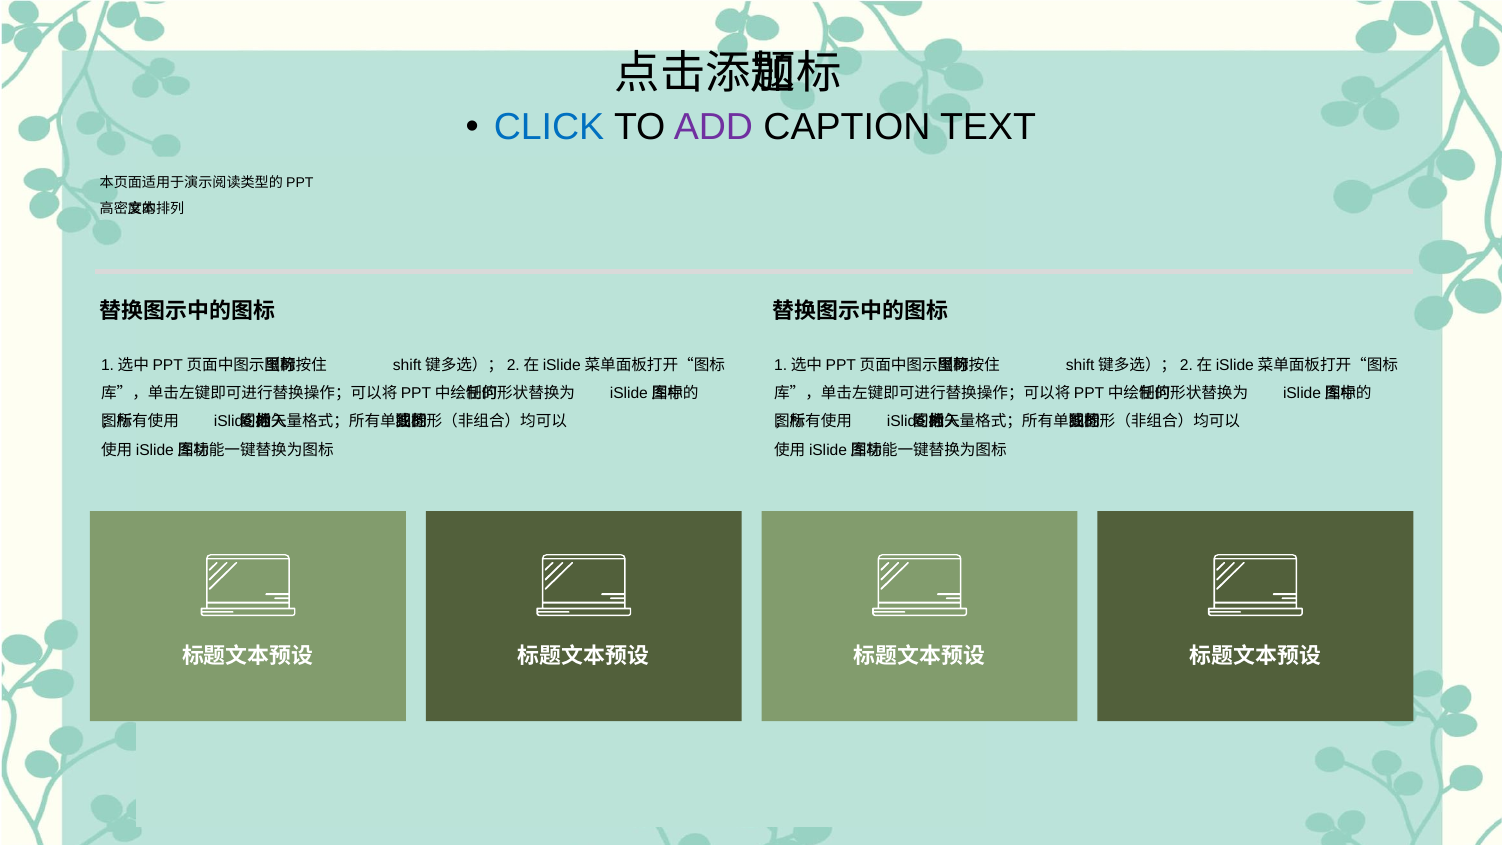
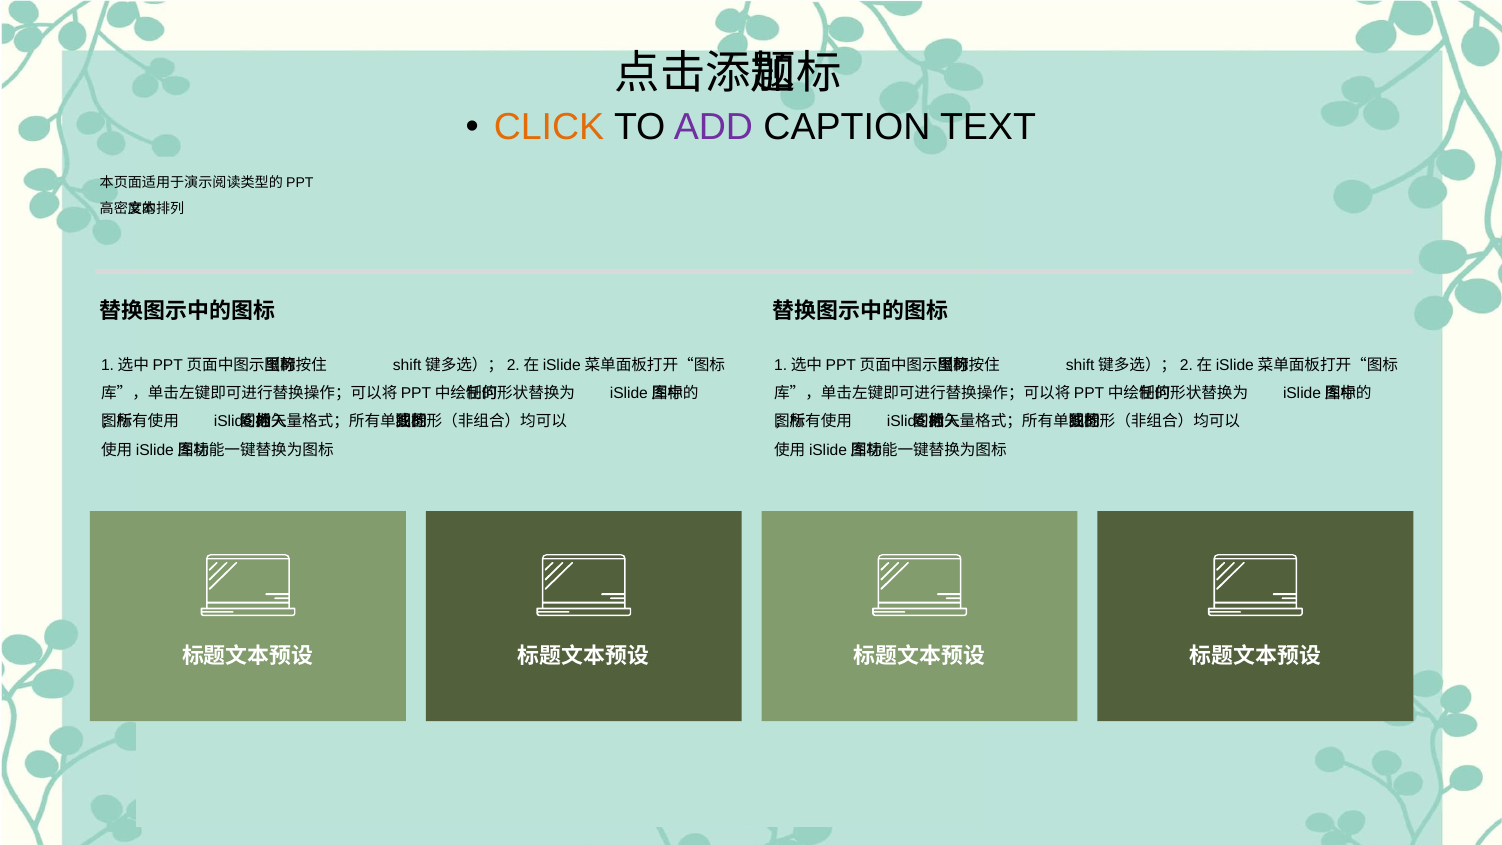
CLICK colour: blue -> orange (549, 127)
